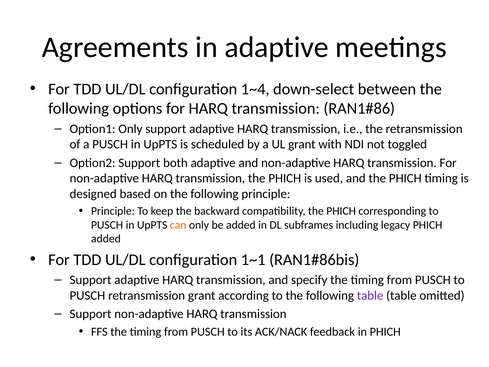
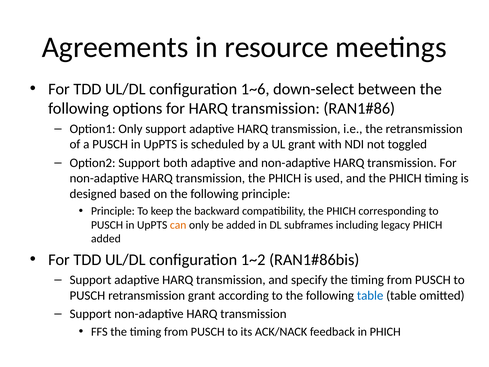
in adaptive: adaptive -> resource (277, 47)
1~4: 1~4 -> 1~6 (255, 89)
1~1: 1~1 -> 1~2 (253, 260)
table colour: purple -> blue (370, 295)
